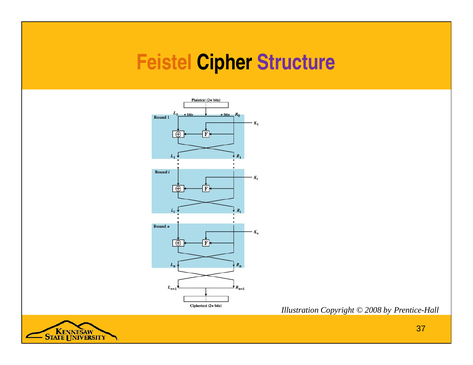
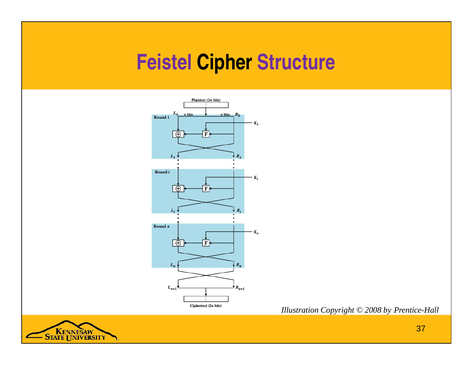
Feistel colour: orange -> purple (164, 62)
